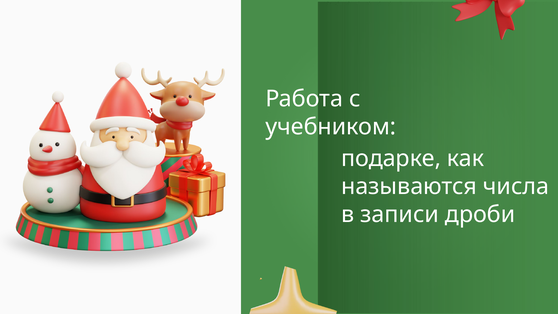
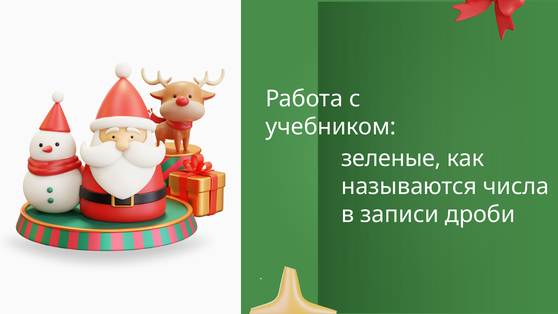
подарке: подарке -> зеленые (391, 159)
